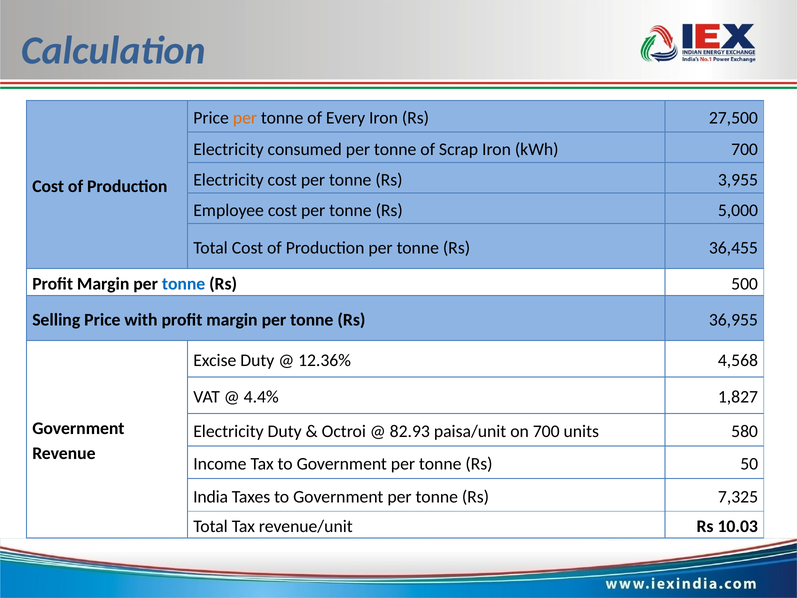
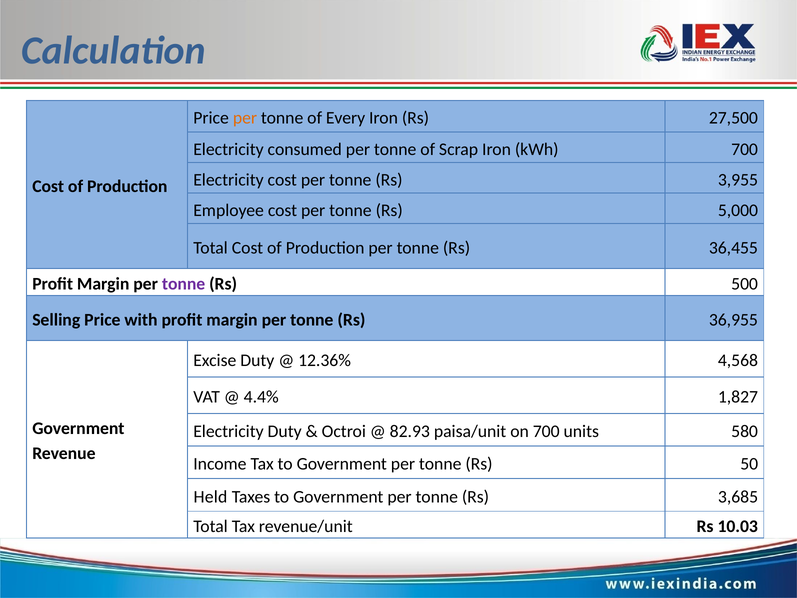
tonne colour: blue -> purple (184, 284)
India: India -> Held (210, 497)
7,325: 7,325 -> 3,685 (738, 497)
